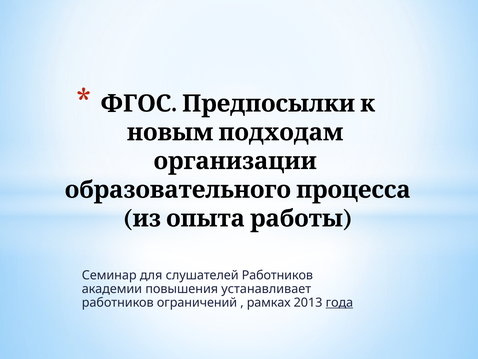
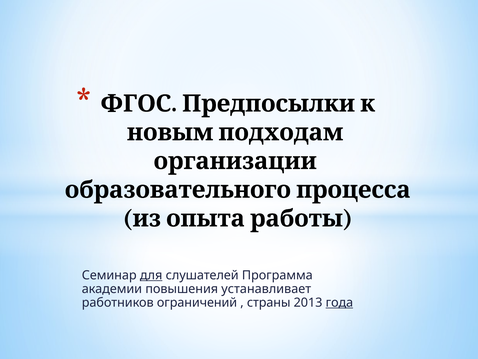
для underline: none -> present (151, 275)
слушателей Работников: Работников -> Программа (277, 275)
рамках: рамках -> страны (269, 302)
